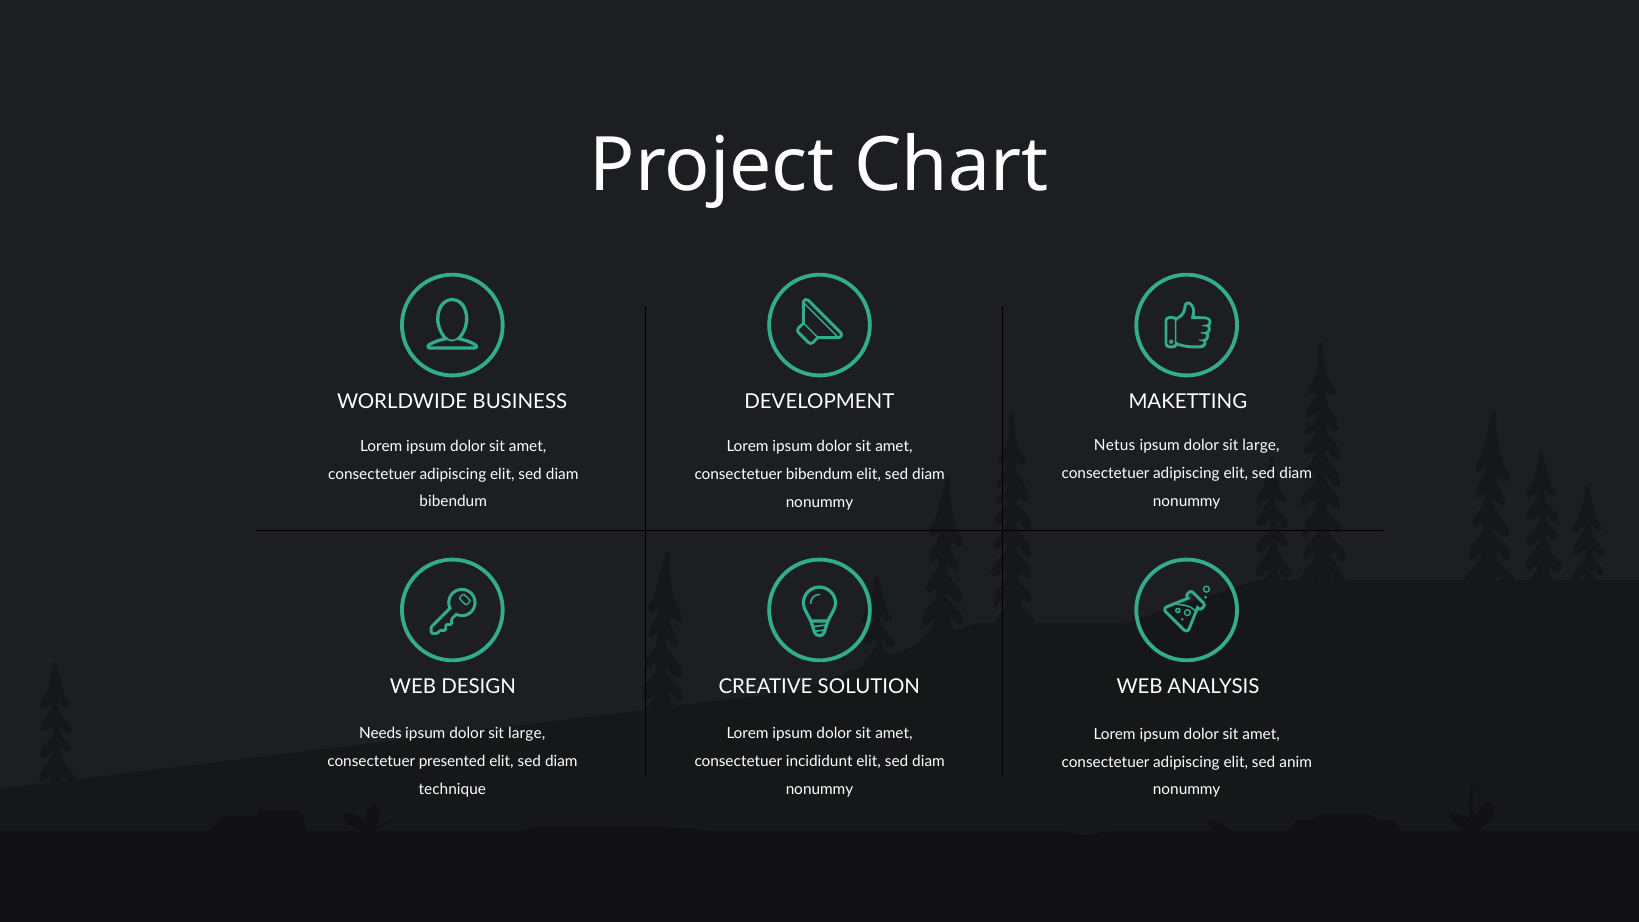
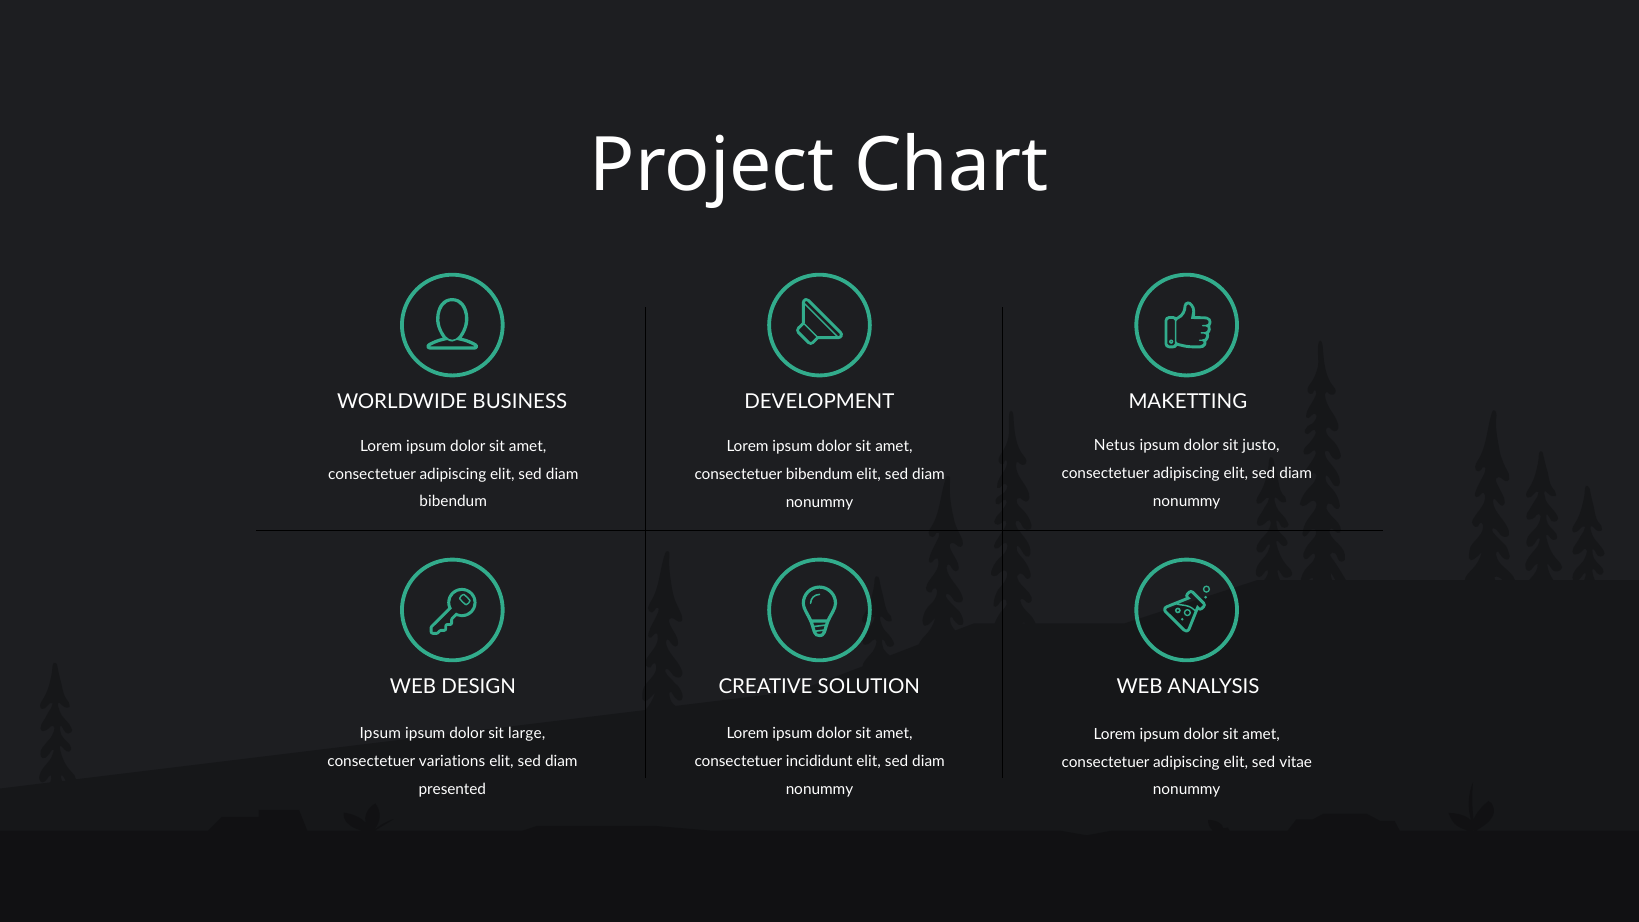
large: large -> justo (1261, 445)
Needs: Needs -> Ipsum (380, 734)
presented: presented -> variations (452, 761)
anim: anim -> vitae (1296, 762)
technique: technique -> presented (452, 789)
